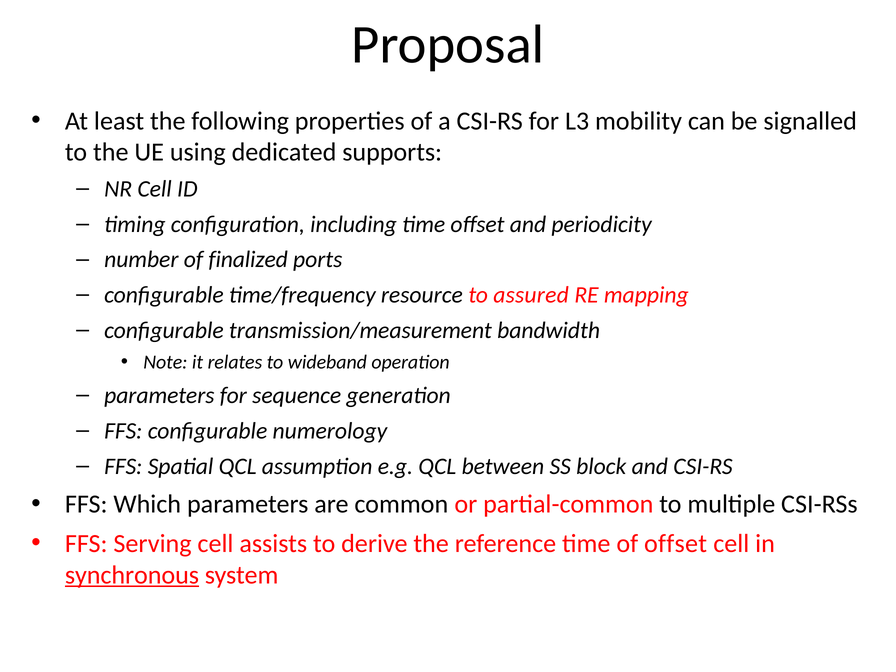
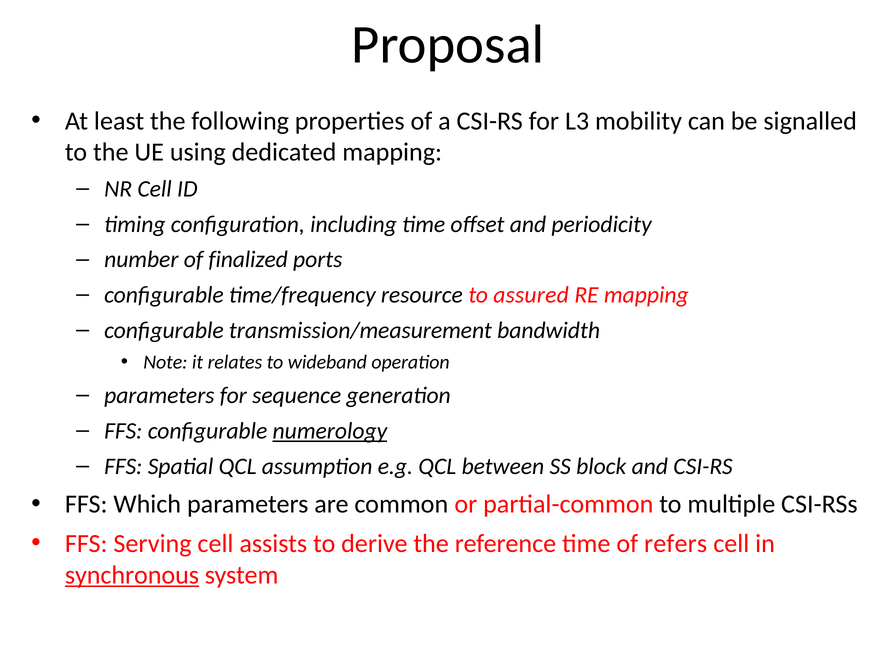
dedicated supports: supports -> mapping (392, 152)
numerology underline: none -> present (330, 431)
of offset: offset -> refers (676, 544)
